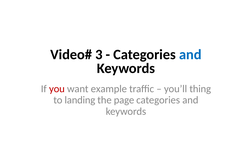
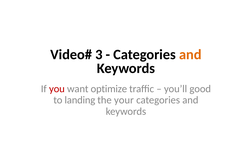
and colour: blue -> orange (190, 54)
example: example -> optimize (109, 89)
thing: thing -> good (200, 89)
page: page -> your (124, 100)
